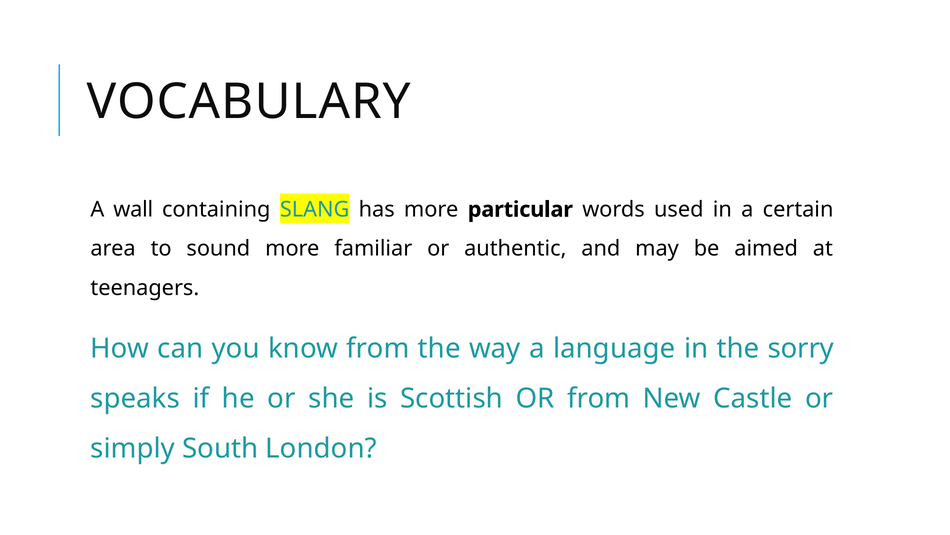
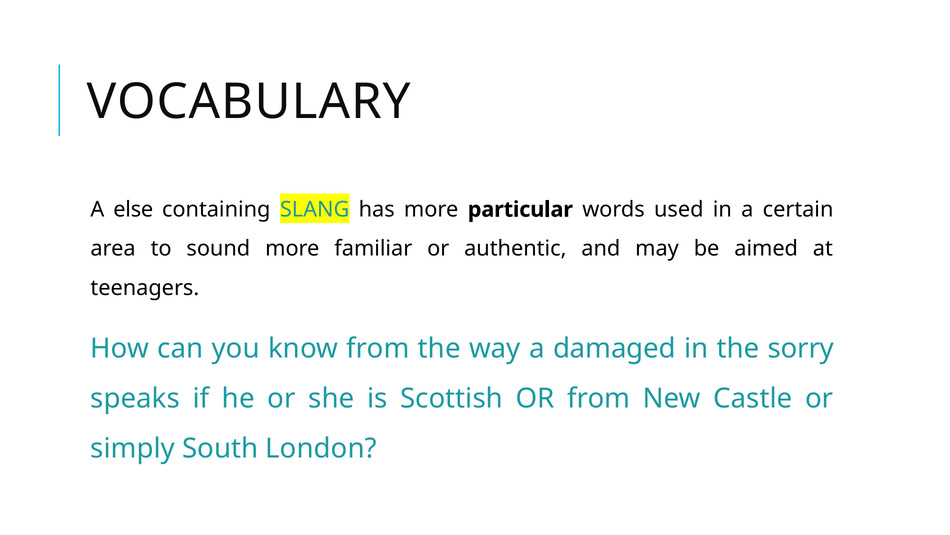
wall: wall -> else (133, 209)
language: language -> damaged (614, 348)
